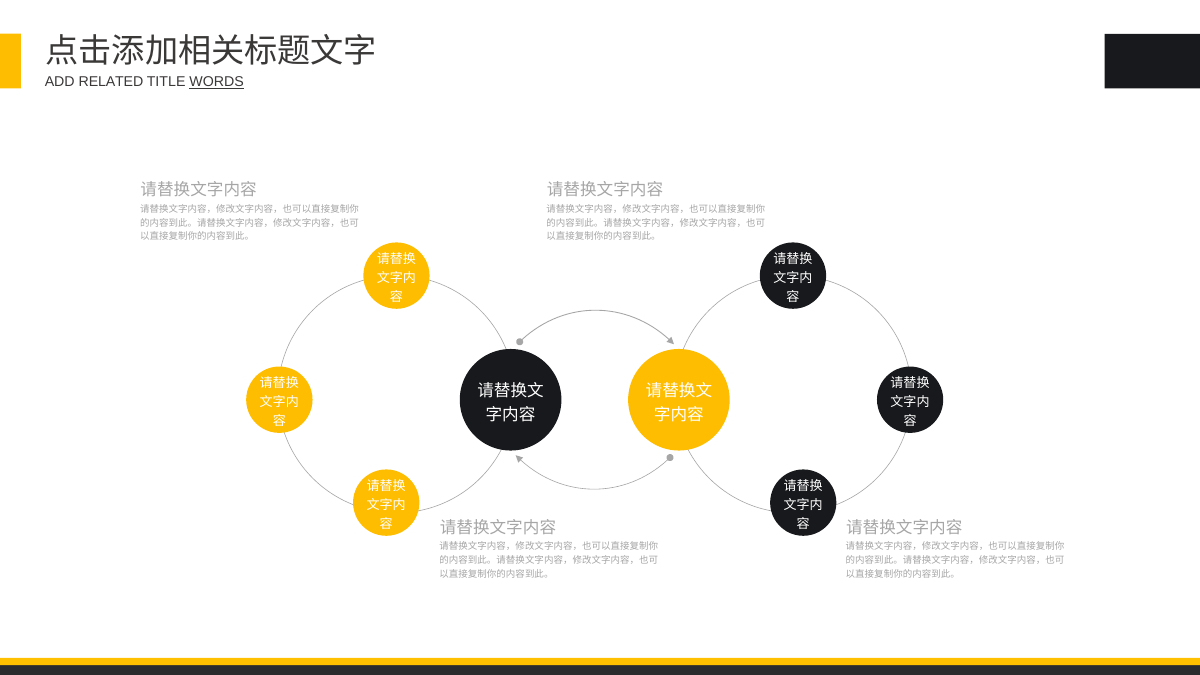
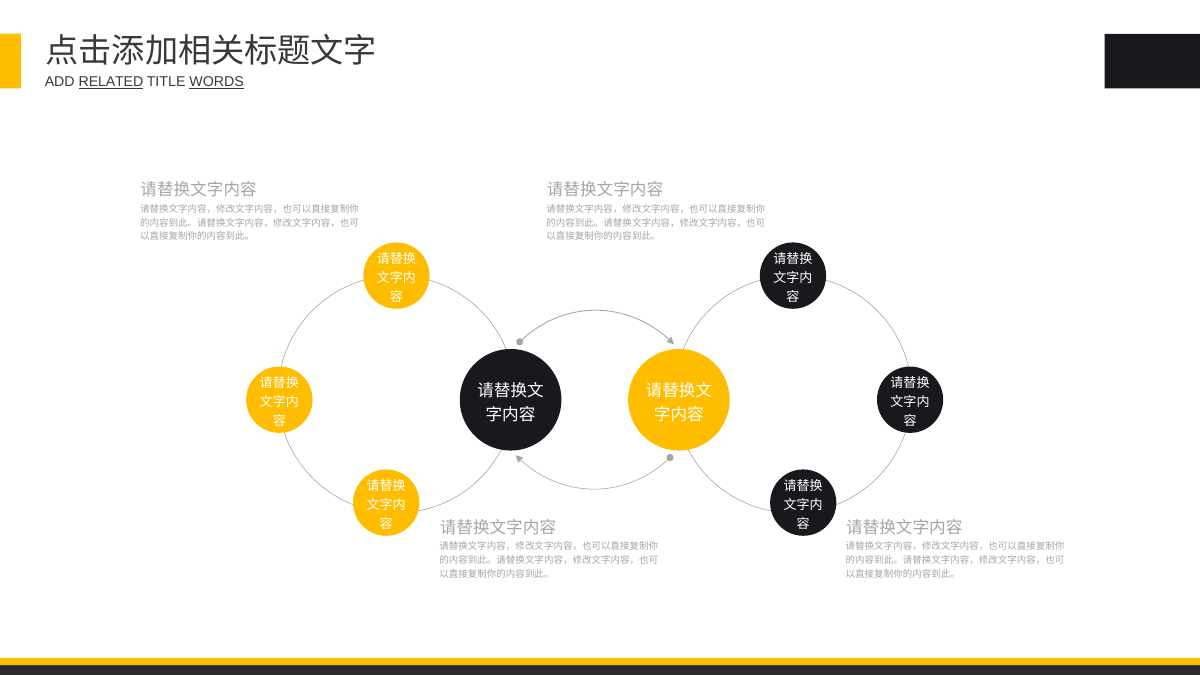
RELATED underline: none -> present (111, 82)
